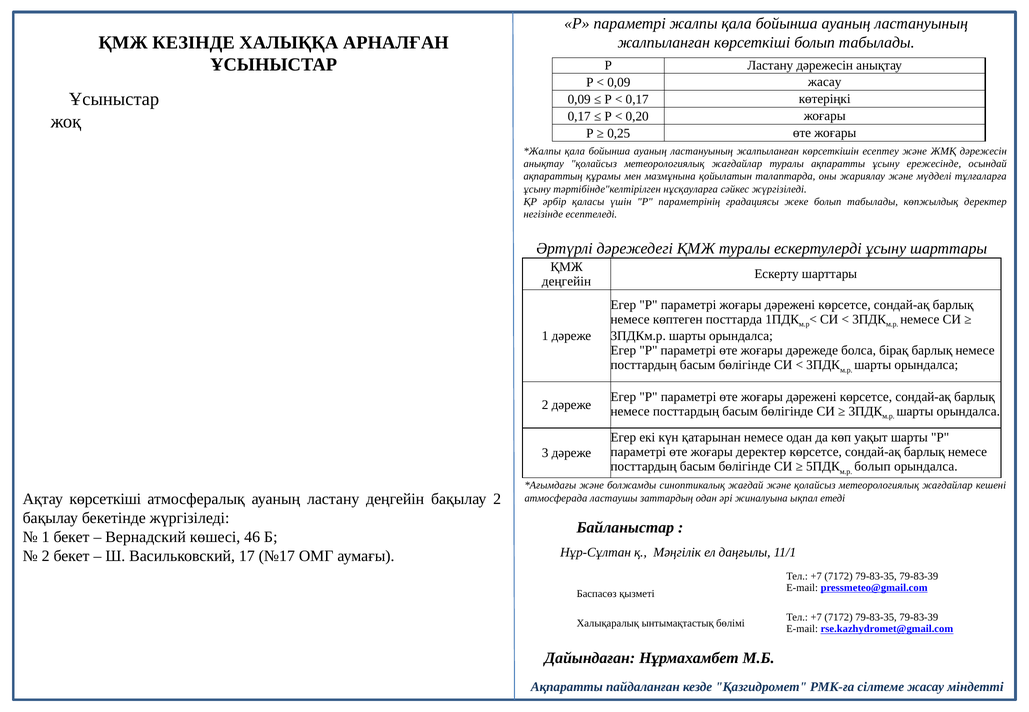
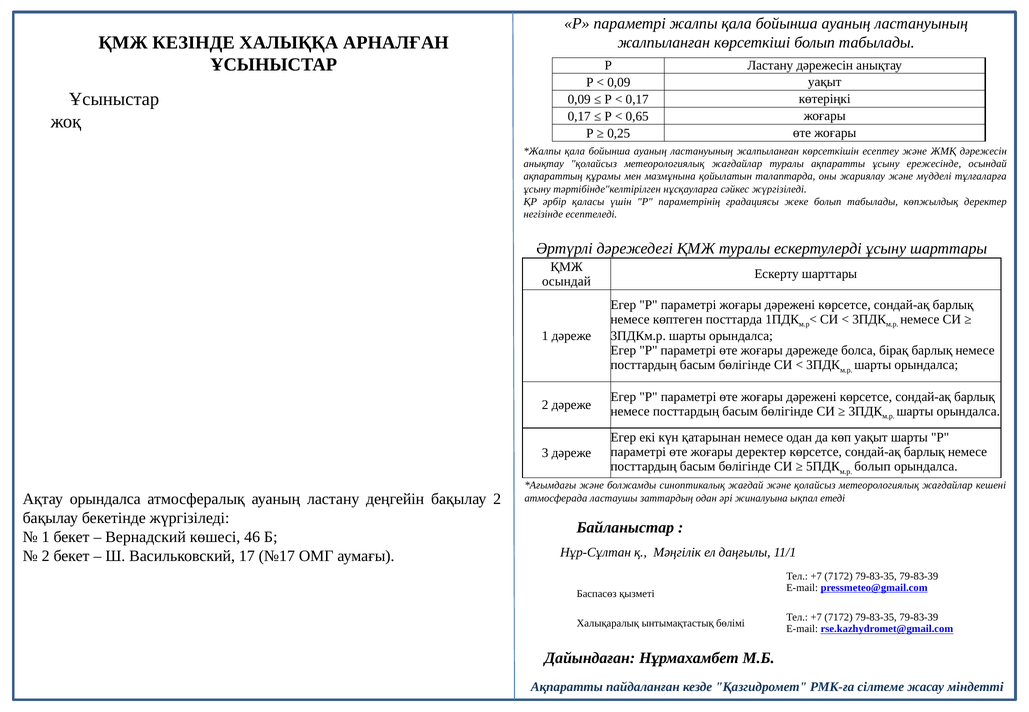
0,09 жасау: жасау -> уақыт (825, 82)
0,20: 0,20 -> 0,65 (637, 117)
деңгейін: деңгейін -> осындай (566, 281)
Ақтау көрсеткіші: көрсеткіші -> орындалса (105, 499)
